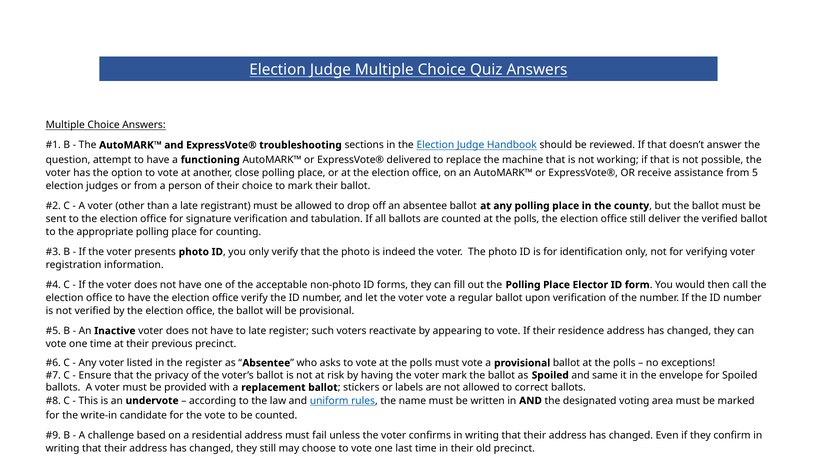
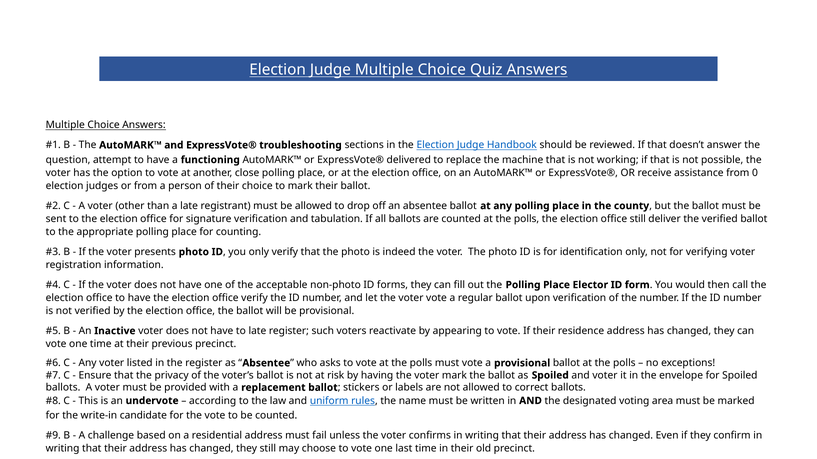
5: 5 -> 0 (755, 173)
and same: same -> voter (605, 376)
